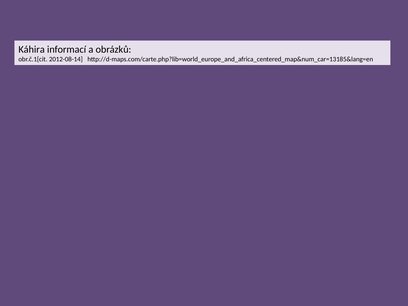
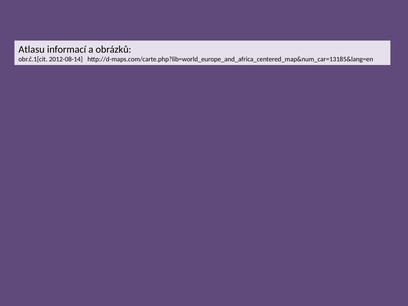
Káhira: Káhira -> Atlasu (32, 49)
